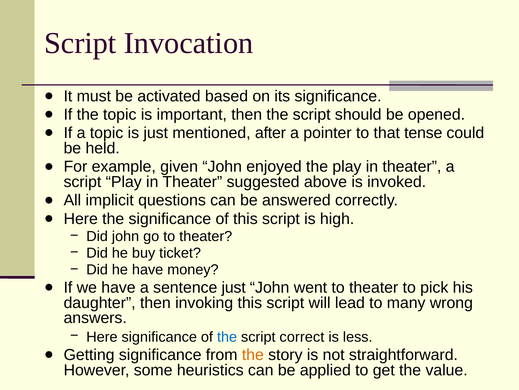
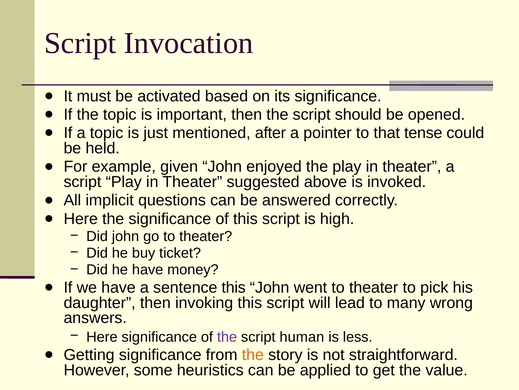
sentence just: just -> this (234, 287)
the colour: blue -> purple (227, 336)
correct: correct -> human (302, 336)
